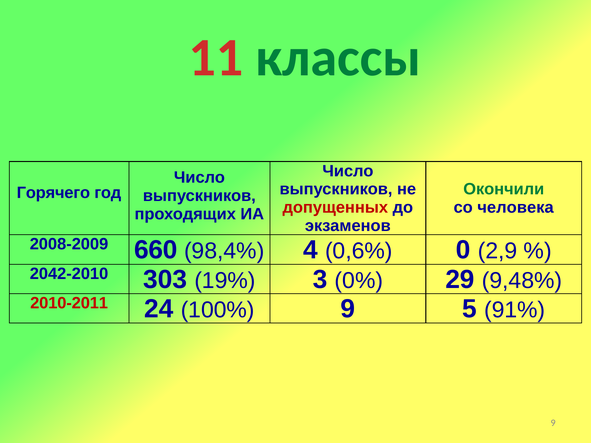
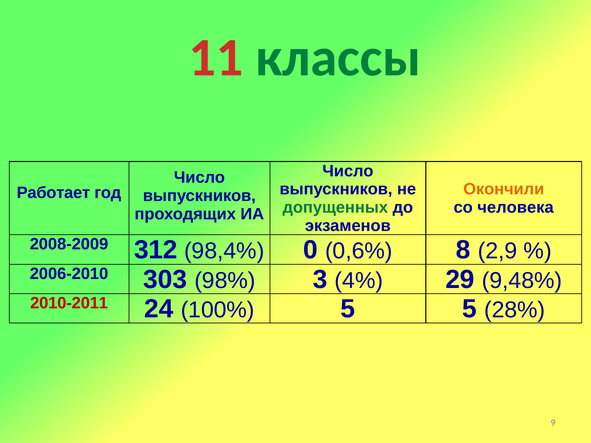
Окончили colour: green -> orange (504, 189)
Горячего: Горячего -> Работает (53, 193)
допущенных colour: red -> green (335, 208)
660: 660 -> 312 (156, 250)
4: 4 -> 0 (310, 250)
0: 0 -> 8 (463, 250)
2042-2010: 2042-2010 -> 2006-2010 (69, 274)
19%: 19% -> 98% (225, 281)
0%: 0% -> 4% (359, 281)
100% 9: 9 -> 5 (348, 309)
91%: 91% -> 28% (515, 310)
